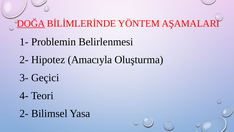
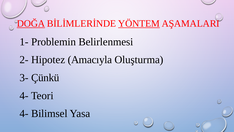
YÖNTEM underline: none -> present (139, 23)
Geçici: Geçici -> Çünkü (45, 77)
2-: 2- -> 4- (24, 113)
